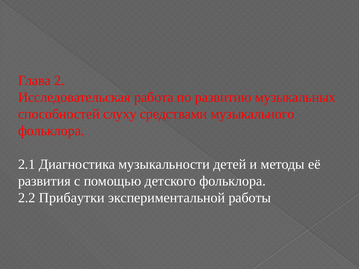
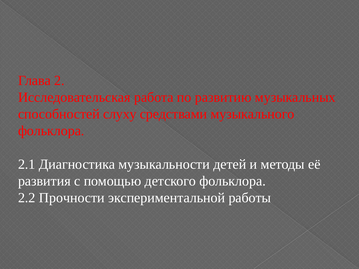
Прибаутки: Прибаутки -> Прочности (72, 198)
